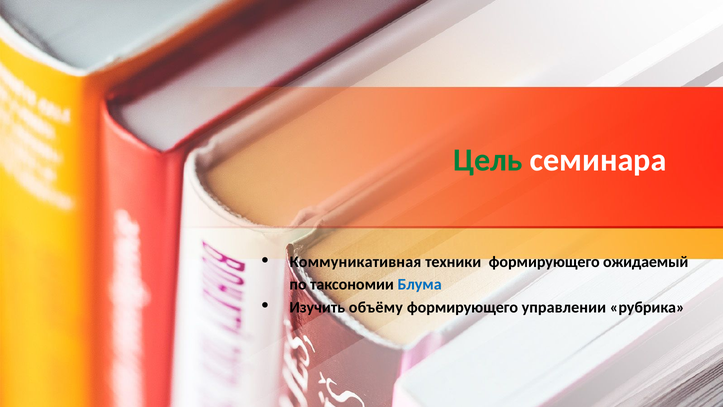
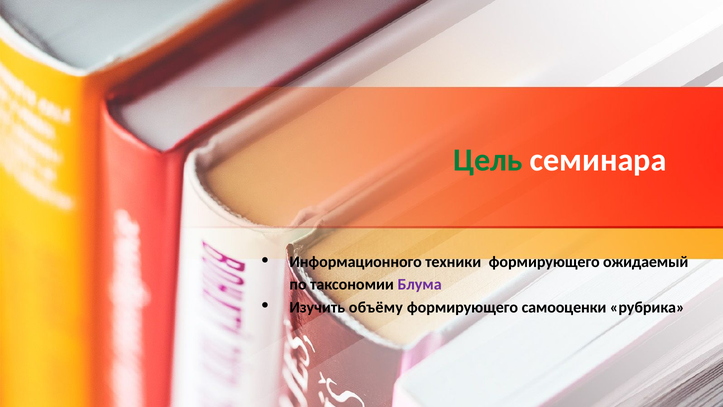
Коммуникативная: Коммуникативная -> Информационного (356, 262)
Блума colour: blue -> purple (420, 284)
управлении: управлении -> самооценки (564, 307)
